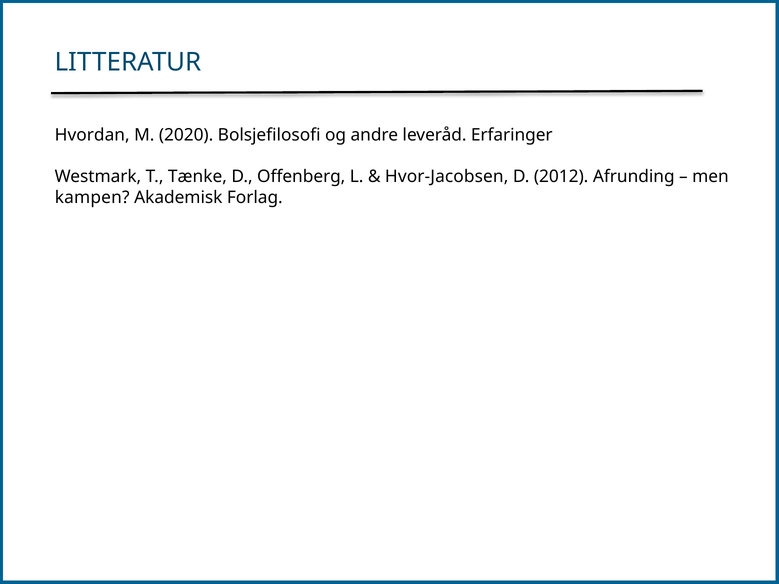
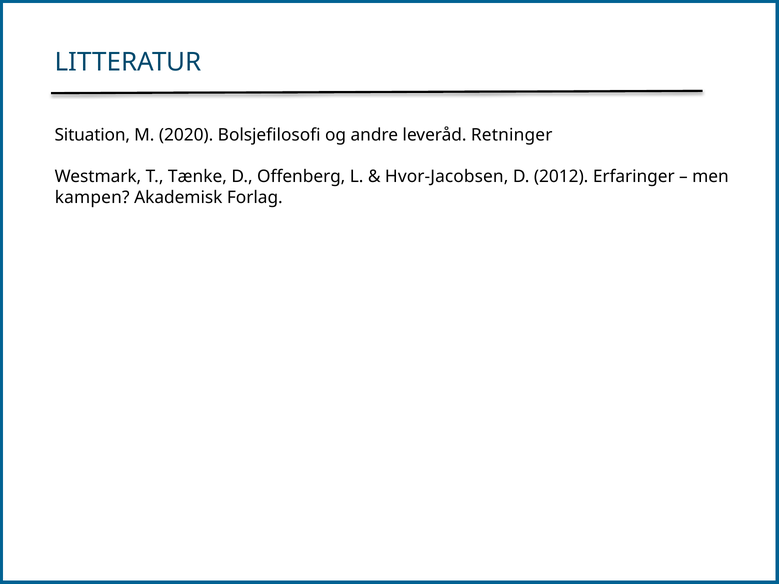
Hvordan: Hvordan -> Situation (92, 135)
Erfaringer: Erfaringer -> Retninger (512, 135)
Afrunding: Afrunding -> Erfaringer (634, 177)
